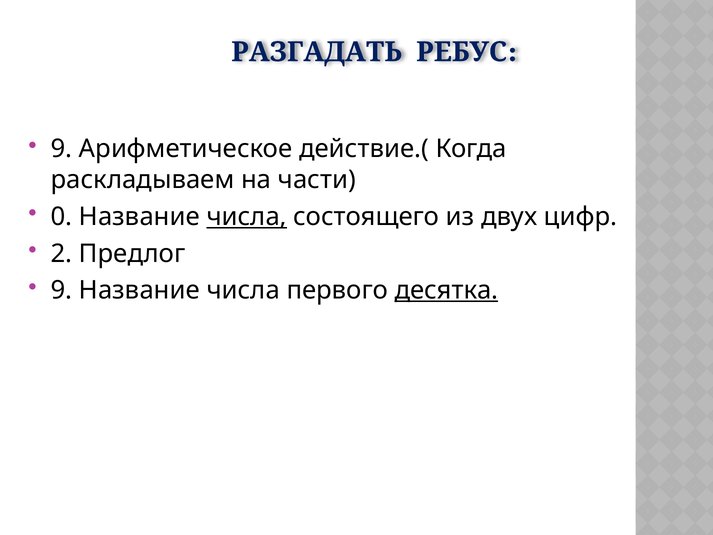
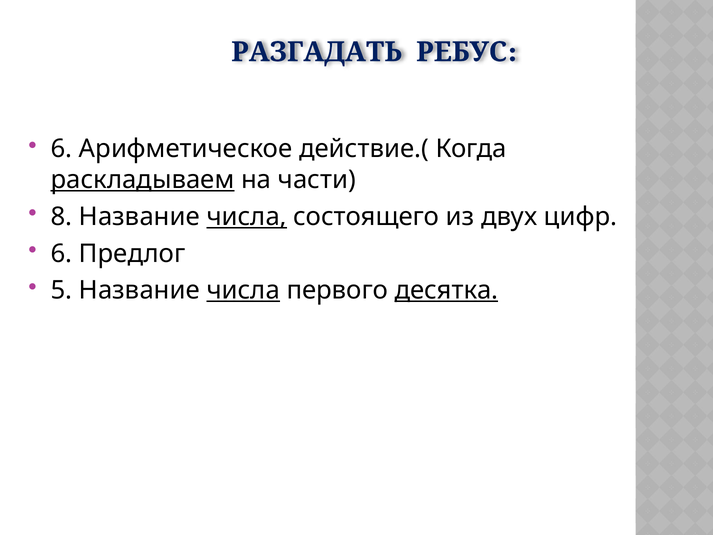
9: 9 -> 6 (62, 149)
раскладываем underline: none -> present (143, 180)
0: 0 -> 8 (62, 217)
2: 2 -> 6 (62, 253)
9: 9 -> 5 (62, 290)
числа underline: none -> present (243, 290)
